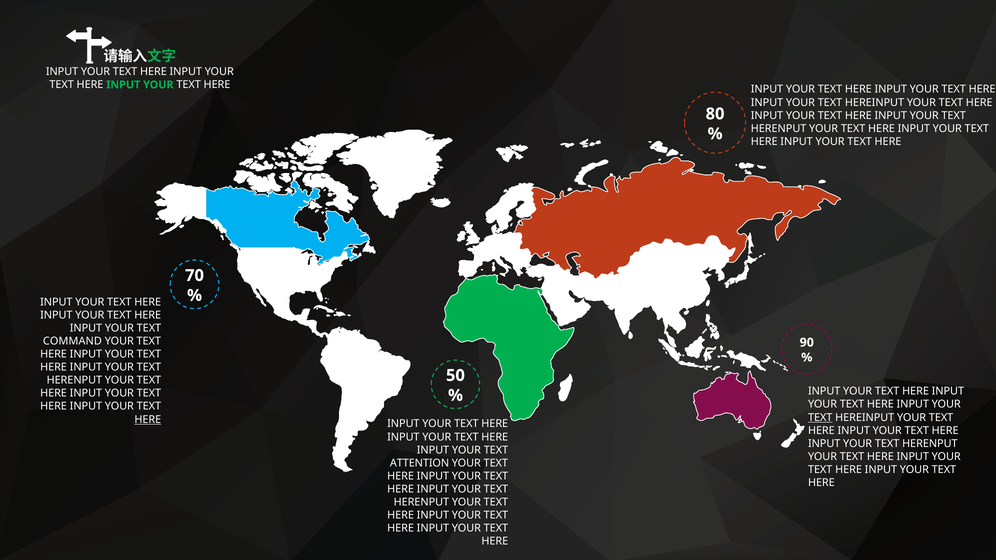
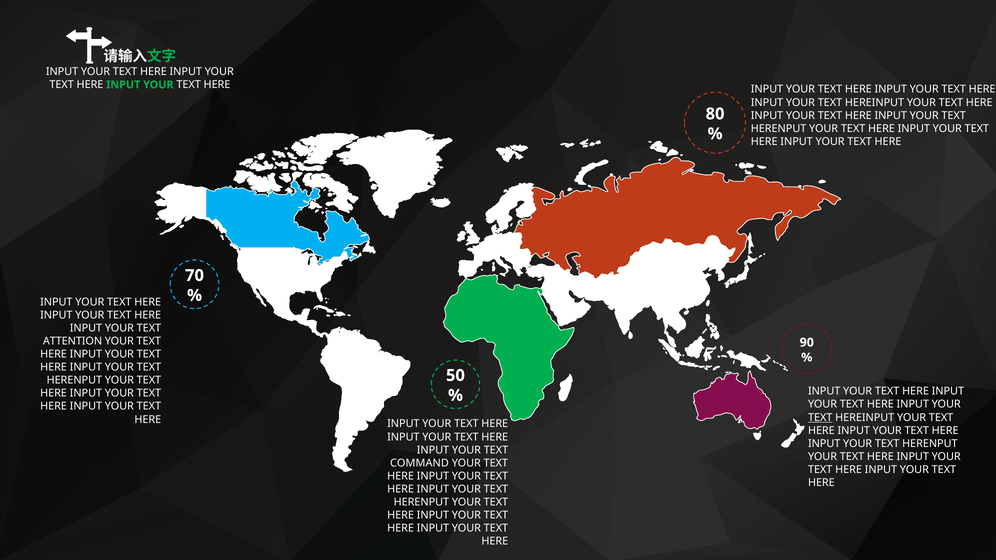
COMMAND: COMMAND -> ATTENTION (73, 341)
HERE underline: present -> none (148, 420)
ATTENTION: ATTENTION -> COMMAND (419, 463)
